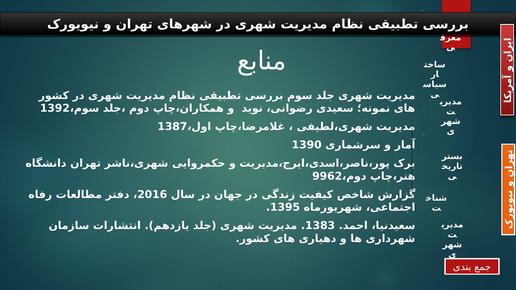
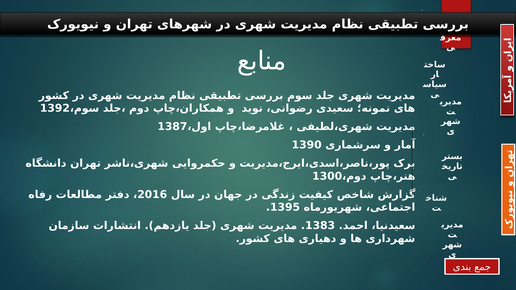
9962: 9962 -> 1300 (327, 176)
